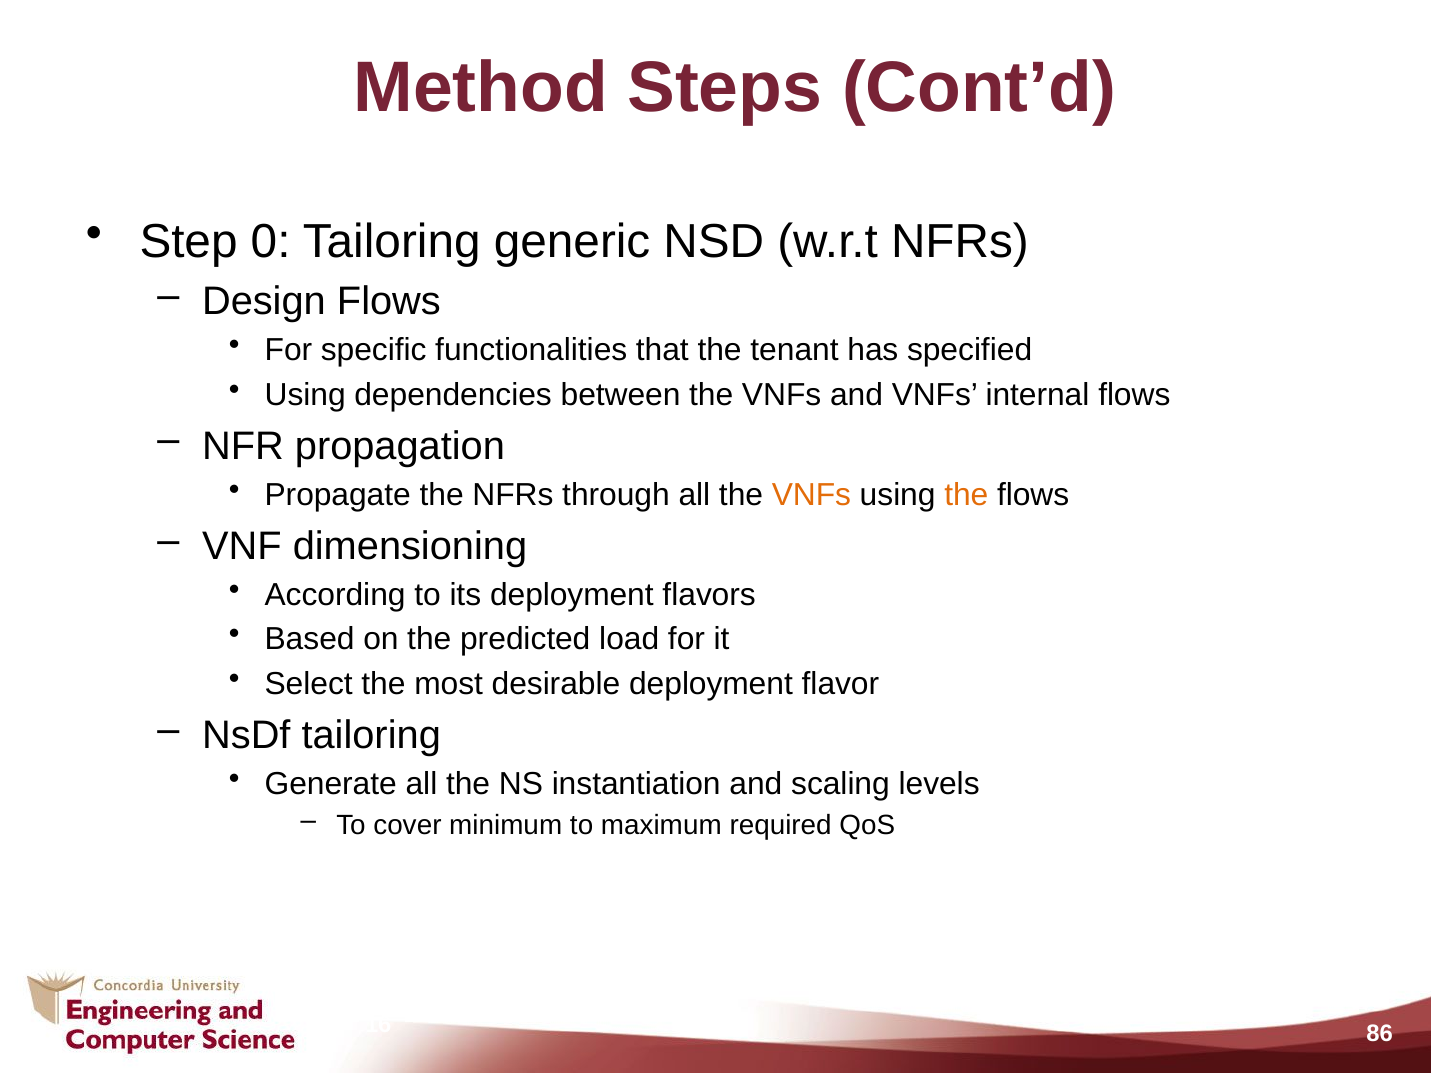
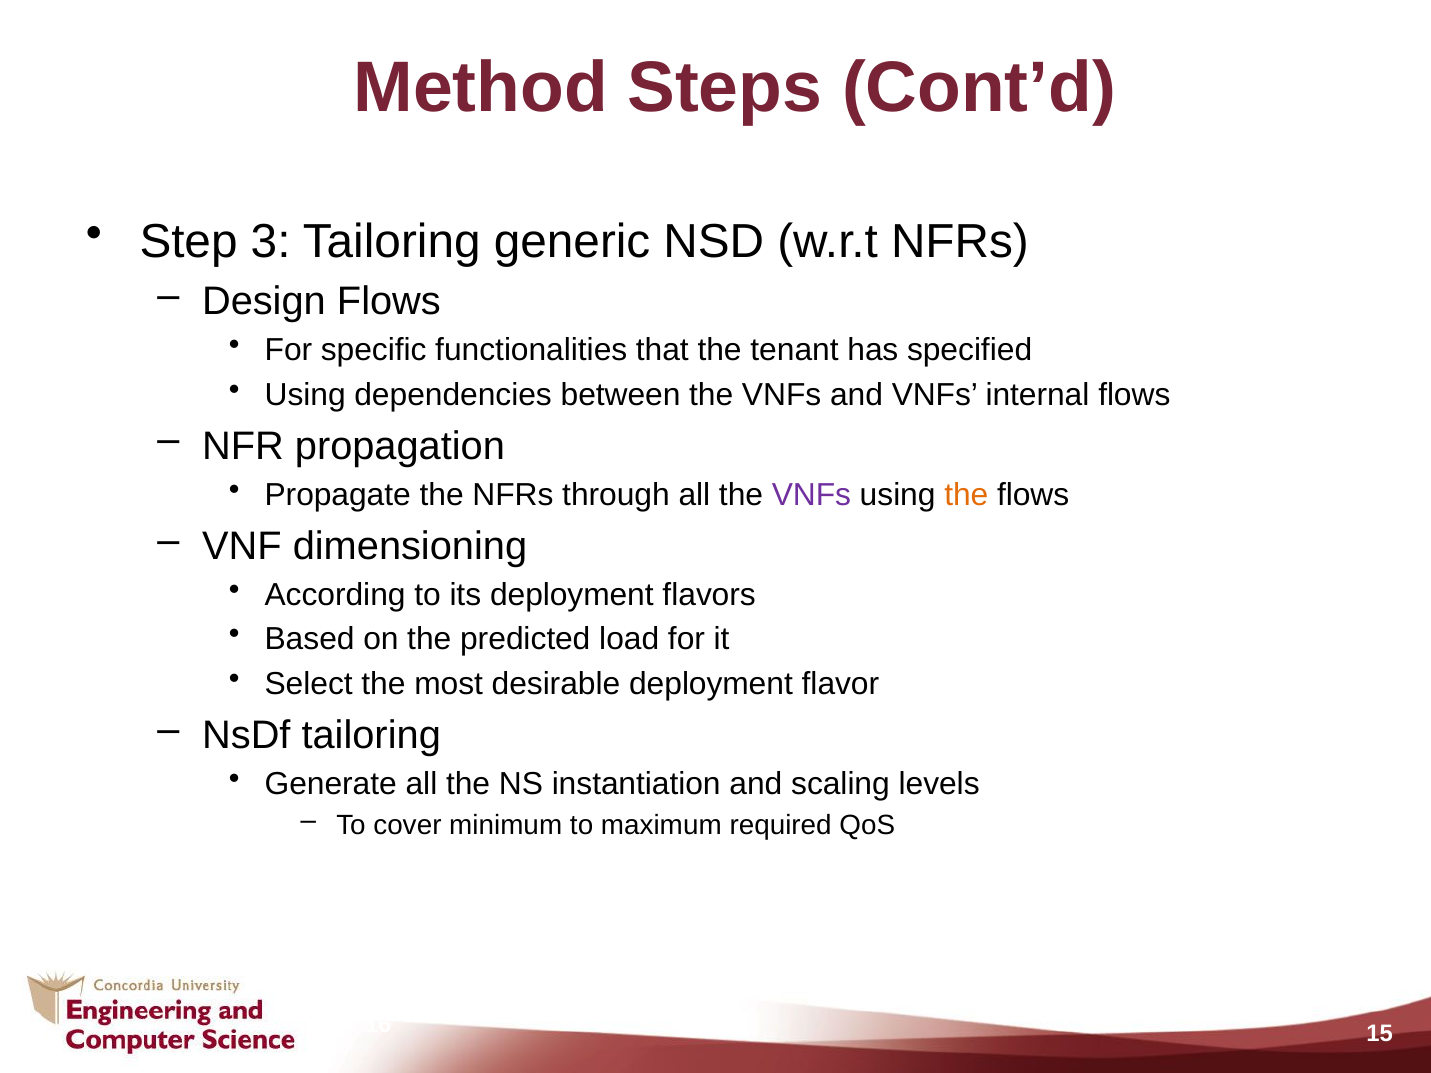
0: 0 -> 3 (271, 242)
VNFs colour: orange -> purple (811, 495)
86: 86 -> 15 (1380, 1034)
